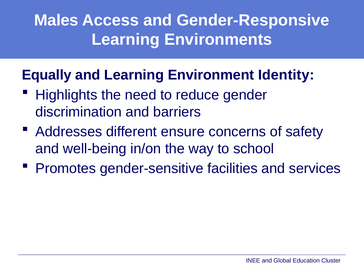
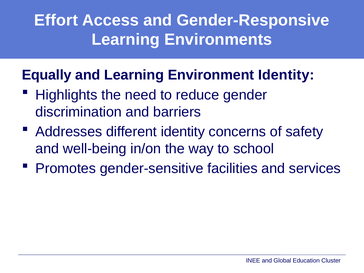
Males: Males -> Effort (56, 20)
different ensure: ensure -> identity (183, 132)
